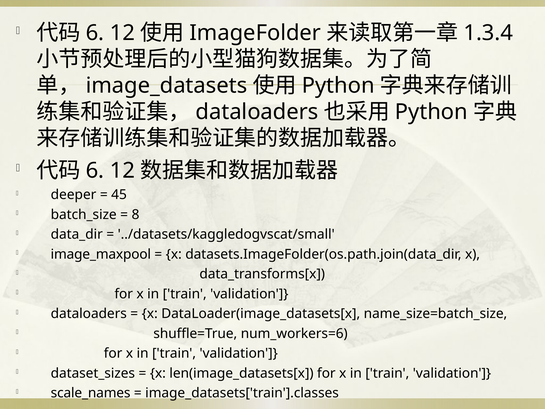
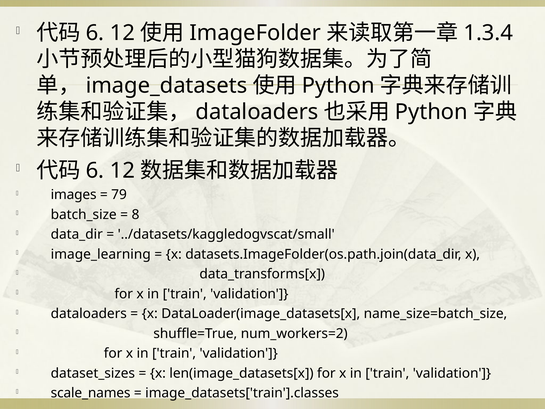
deeper: deeper -> images (74, 195)
45: 45 -> 79 (119, 195)
image_maxpool: image_maxpool -> image_learning (101, 254)
num_workers=6: num_workers=6 -> num_workers=2 (294, 333)
